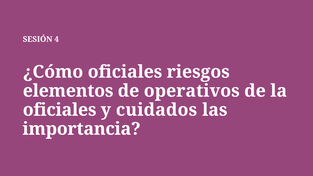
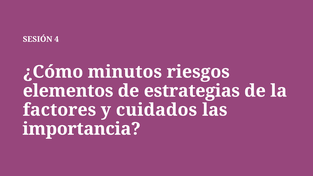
¿Cómo oficiales: oficiales -> minutos (125, 72)
operativos: operativos -> estrategias (192, 91)
oficiales: oficiales -> factores (59, 110)
